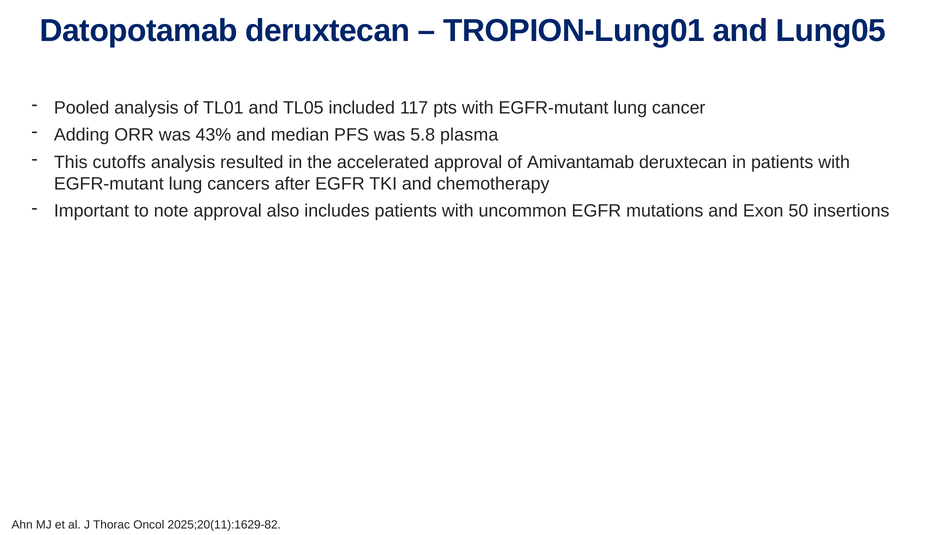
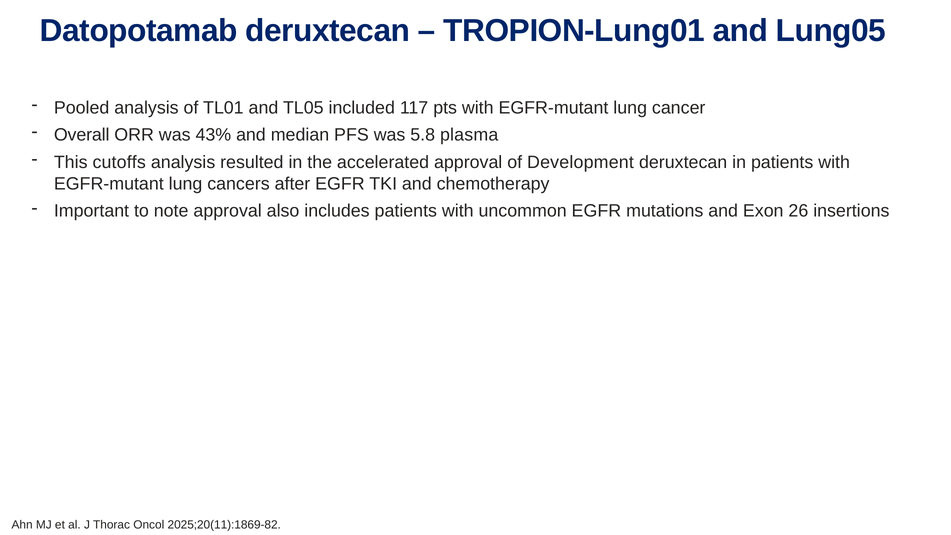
Adding: Adding -> Overall (82, 135)
Amivantamab: Amivantamab -> Development (580, 162)
50: 50 -> 26 (798, 211)
2025;20(11):1629-82: 2025;20(11):1629-82 -> 2025;20(11):1869-82 (224, 525)
